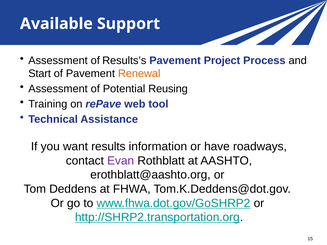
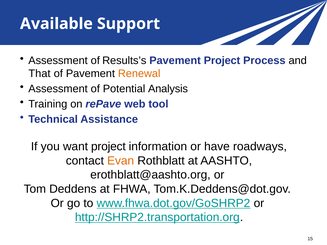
Start: Start -> That (40, 74)
Reusing: Reusing -> Analysis (168, 89)
want results: results -> project (108, 147)
Evan colour: purple -> orange (121, 161)
